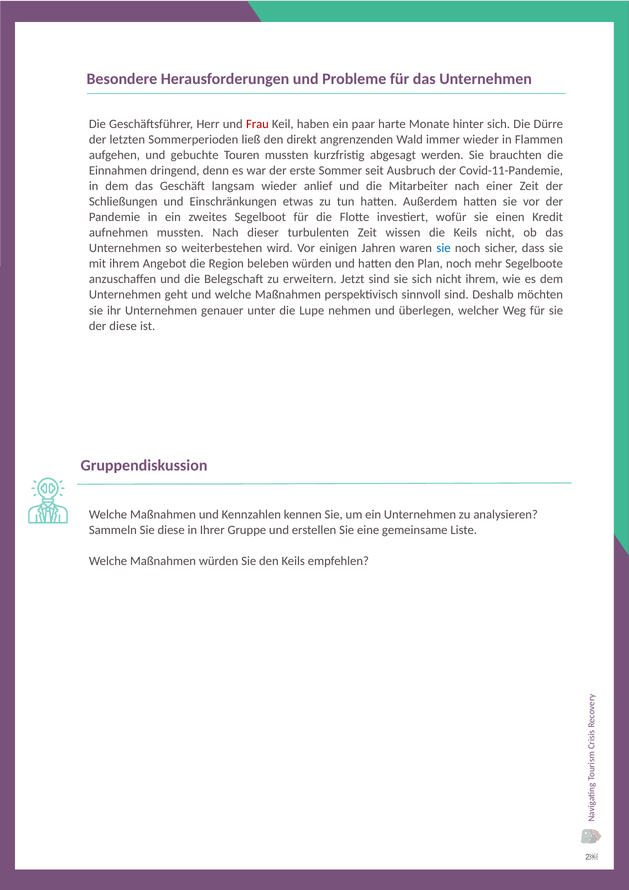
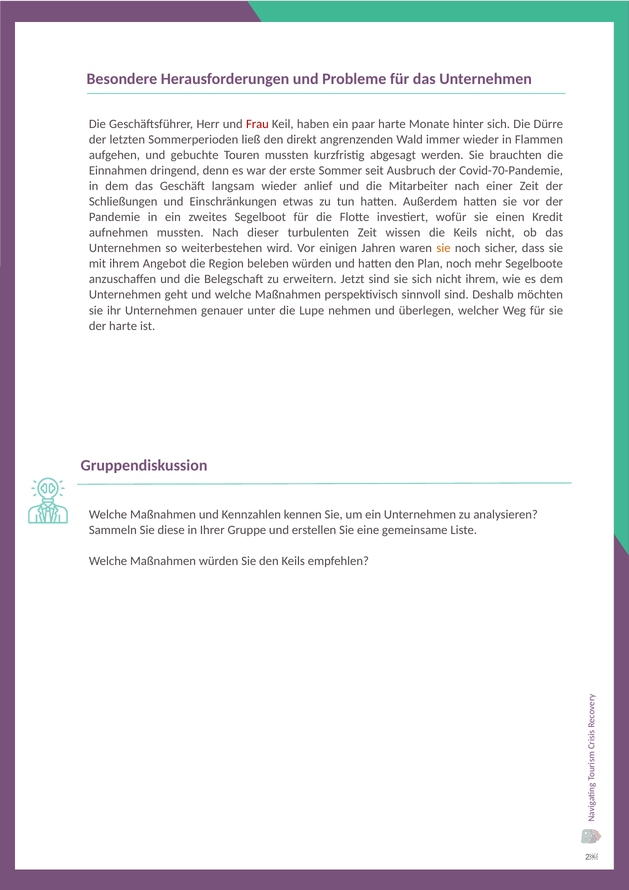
Covid-11-Pandemie: Covid-11-Pandemie -> Covid-70-Pandemie (511, 171)
sie colour: blue -> orange (444, 248)
der diese: diese -> harte (123, 326)
